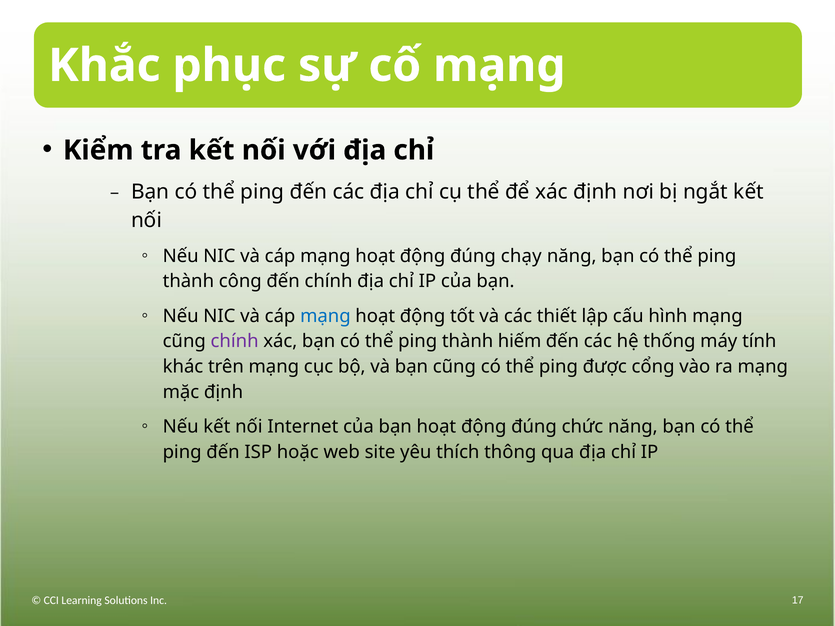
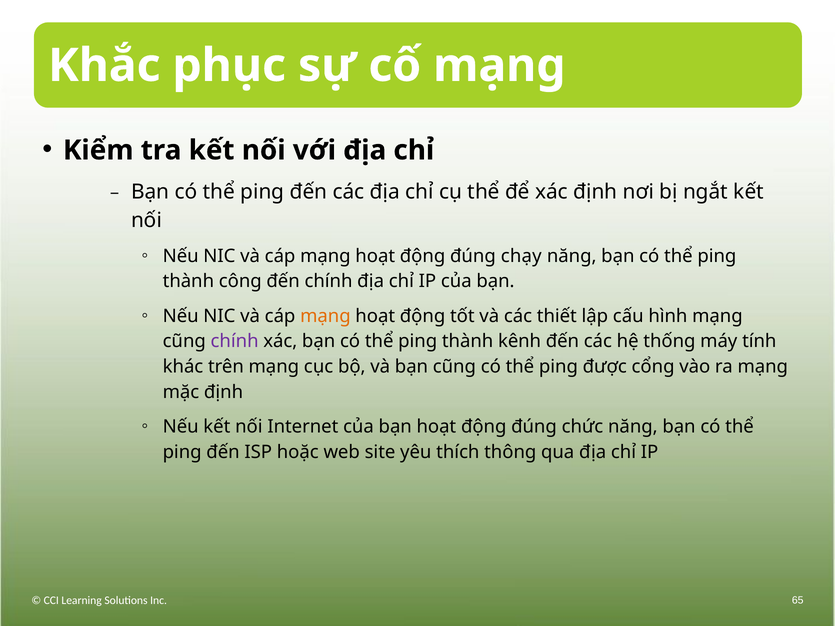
mạng colour: blue -> orange (325, 316)
hiếm: hiếm -> kênh (520, 341)
17: 17 -> 65 (798, 601)
